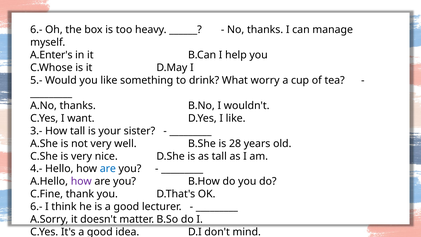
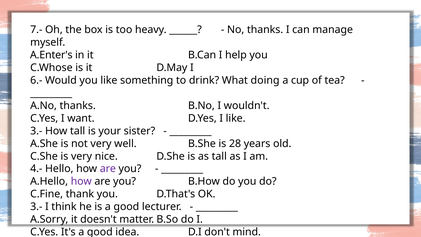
6.-: 6.- -> 7.- (36, 30)
5.-: 5.- -> 6.- (36, 80)
worry: worry -> doing (265, 80)
are colour: blue -> purple (108, 169)
6.-: 6.- -> 3.- (36, 207)
